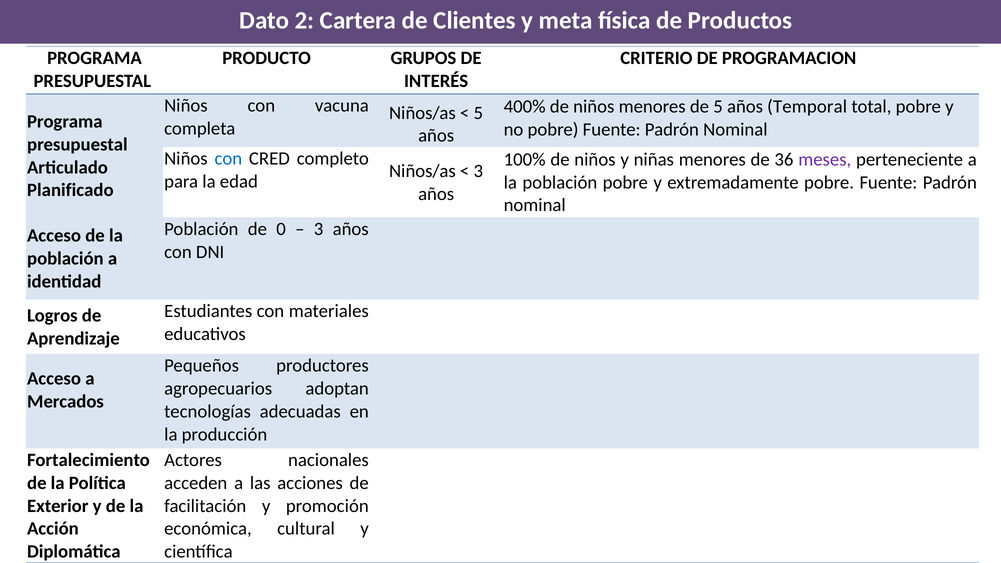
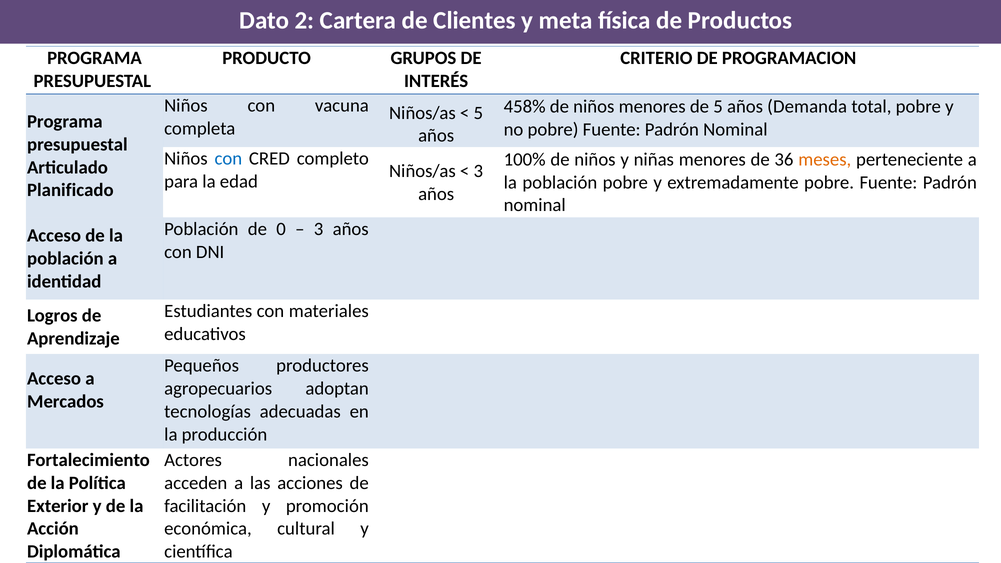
400%: 400% -> 458% (525, 107)
Temporal: Temporal -> Demanda (807, 107)
meses colour: purple -> orange (825, 159)
